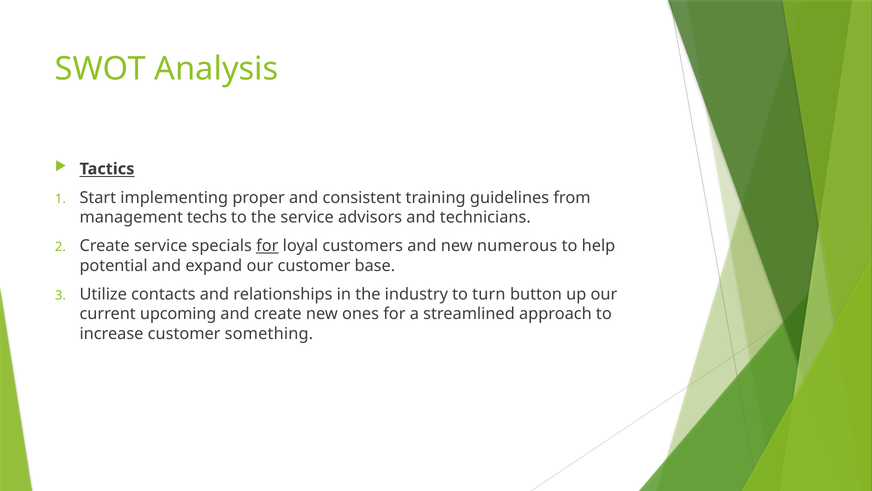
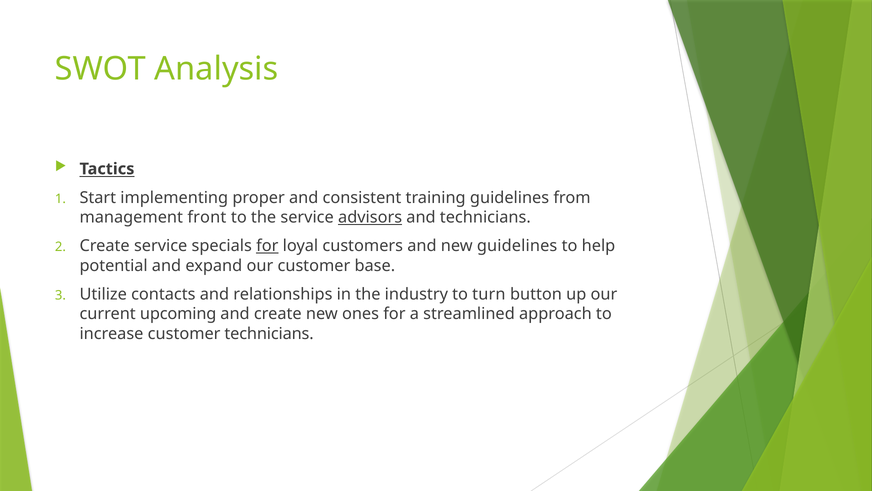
techs: techs -> front (207, 217)
advisors underline: none -> present (370, 217)
new numerous: numerous -> guidelines (517, 246)
customer something: something -> technicians (269, 333)
